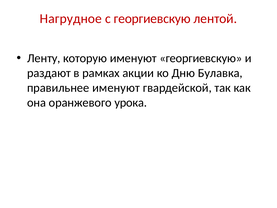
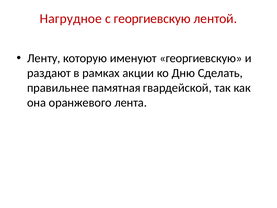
Булавка: Булавка -> Сделать (220, 73)
правильнее именуют: именуют -> памятная (116, 88)
урока: урока -> лента (131, 102)
